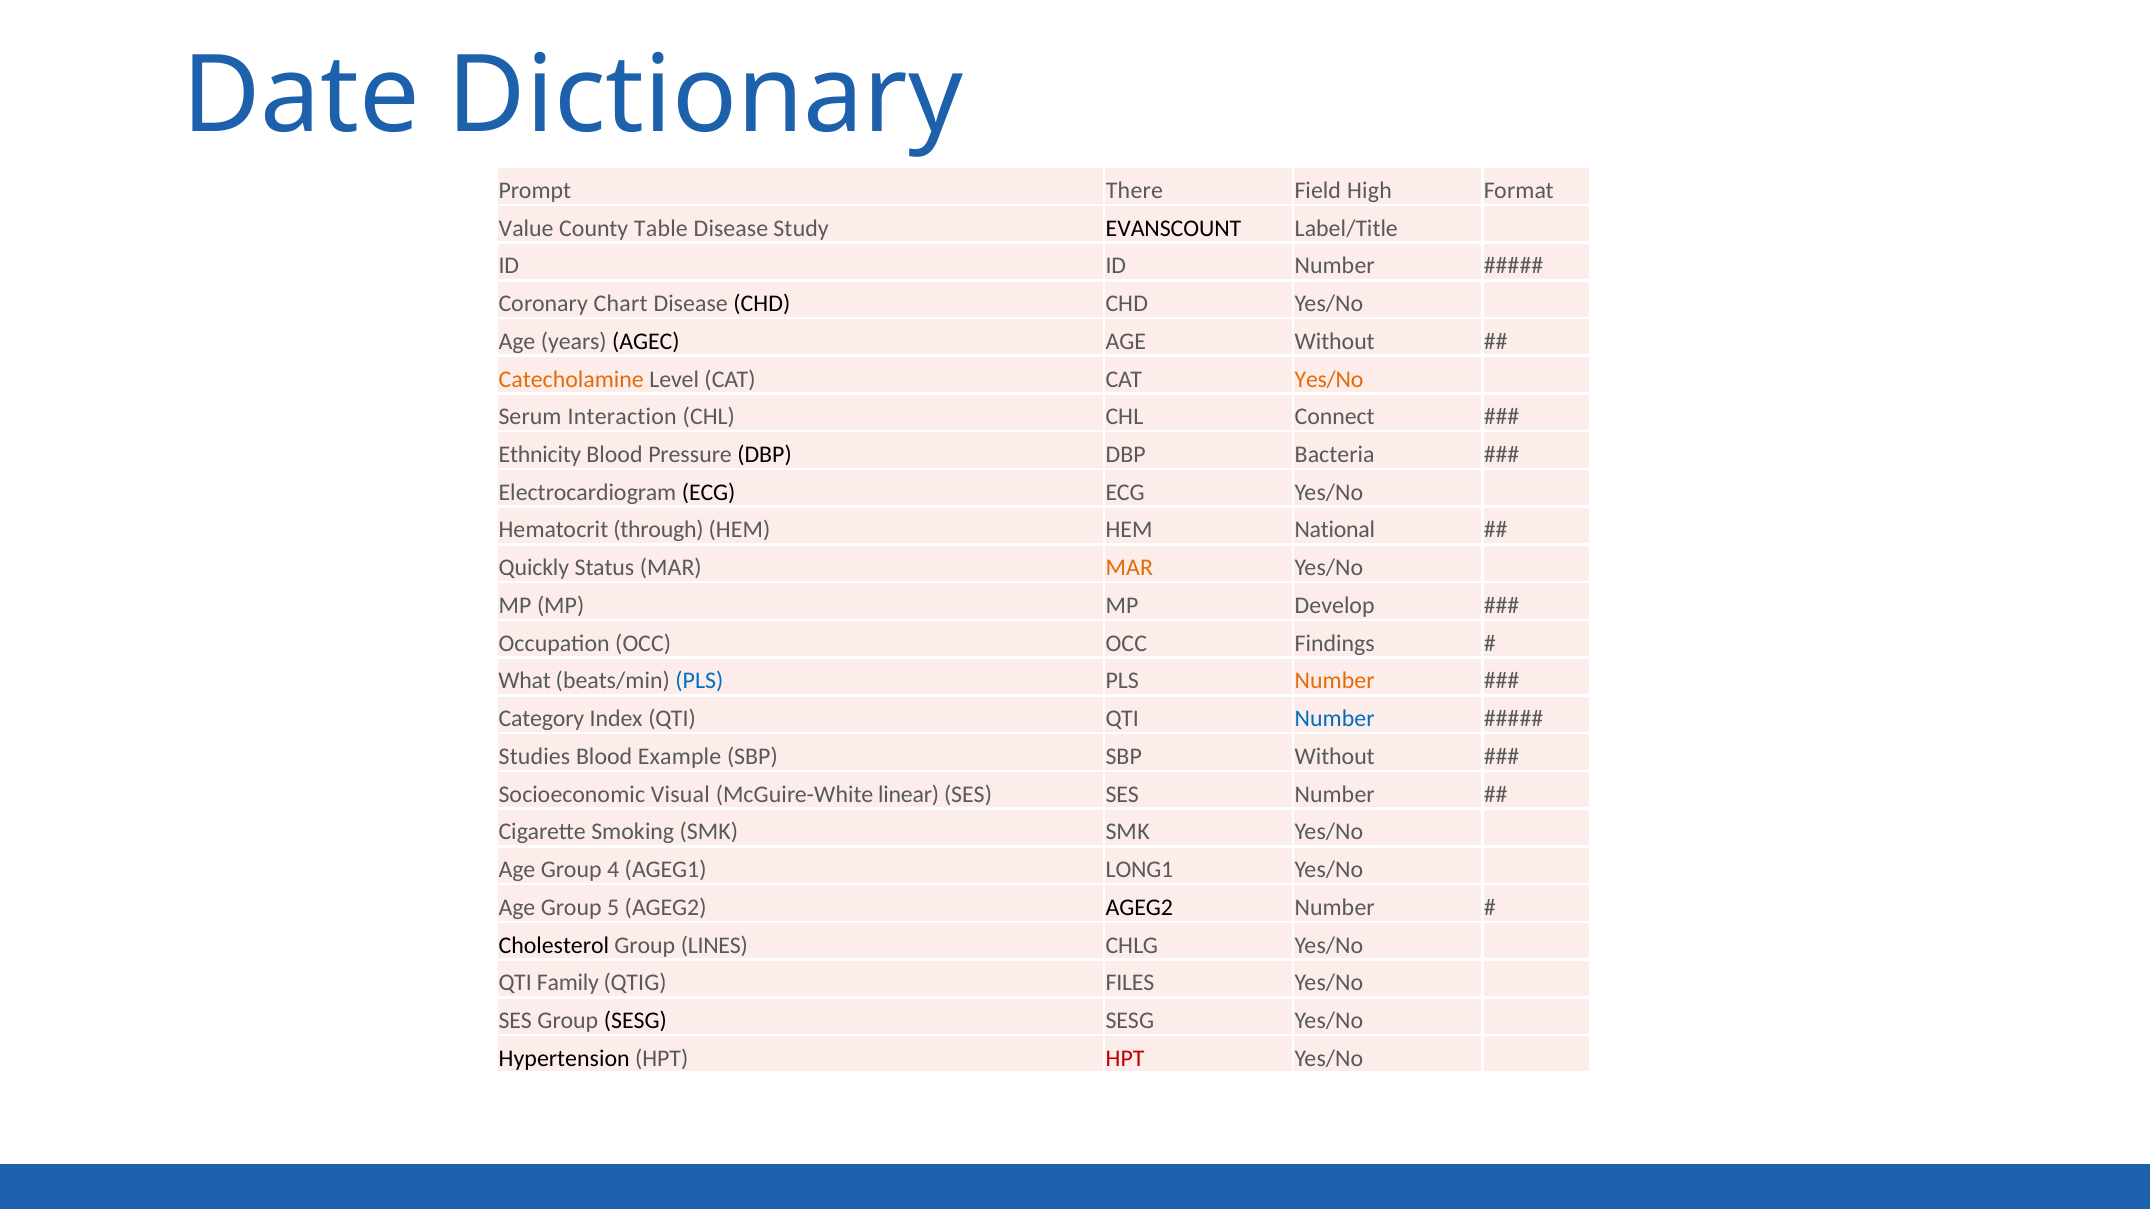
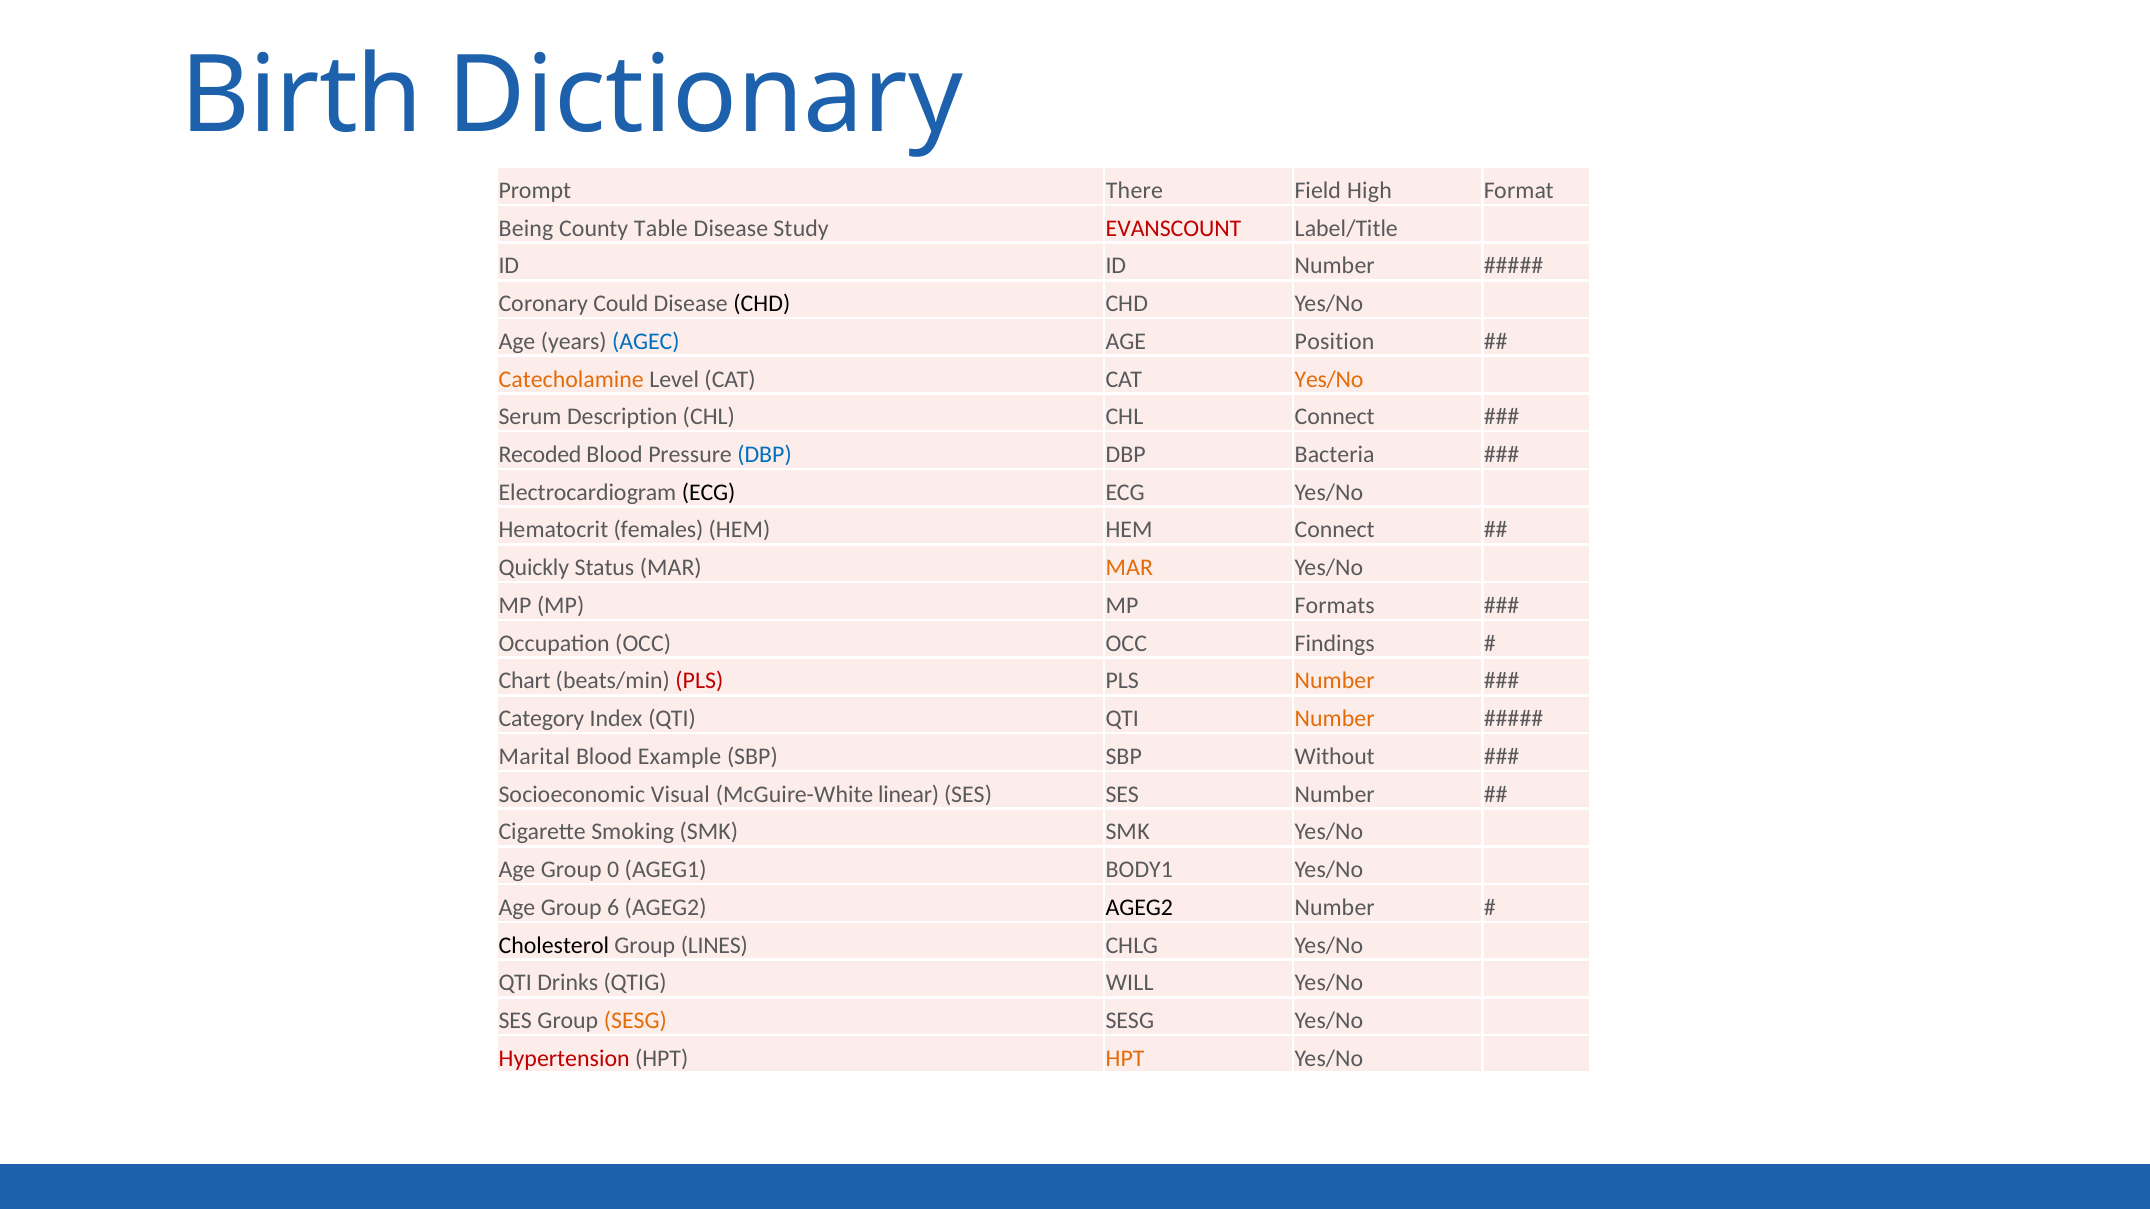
Date: Date -> Birth (302, 96)
Value: Value -> Being (526, 228)
EVANSCOUNT colour: black -> red (1173, 228)
Chart: Chart -> Could (621, 304)
AGEC colour: black -> blue (646, 342)
AGE Without: Without -> Position (1335, 342)
Interaction: Interaction -> Description (622, 417)
Ethnicity: Ethnicity -> Recoded (540, 455)
DBP colour: black -> blue (765, 455)
through: through -> females (658, 530)
HEM National: National -> Connect (1335, 530)
Develop: Develop -> Formats (1335, 606)
What: What -> Chart (525, 681)
PLS colour: blue -> red (699, 681)
Number colour: blue -> orange (1335, 719)
Studies: Studies -> Marital (534, 757)
4: 4 -> 0 (613, 870)
LONG1: LONG1 -> BODY1 (1139, 870)
5: 5 -> 6 (613, 908)
Family: Family -> Drinks (568, 983)
FILES: FILES -> WILL (1130, 983)
SESG colour: black -> orange (635, 1021)
Hypertension colour: black -> red (564, 1059)
HPT colour: red -> orange (1125, 1059)
